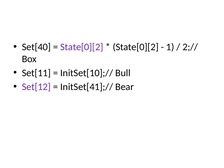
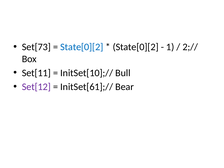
Set[40: Set[40 -> Set[73 (36, 47)
State[0][2 colour: purple -> blue (82, 47)
InitSet[41];//: InitSet[41];// -> InitSet[61];// (87, 87)
